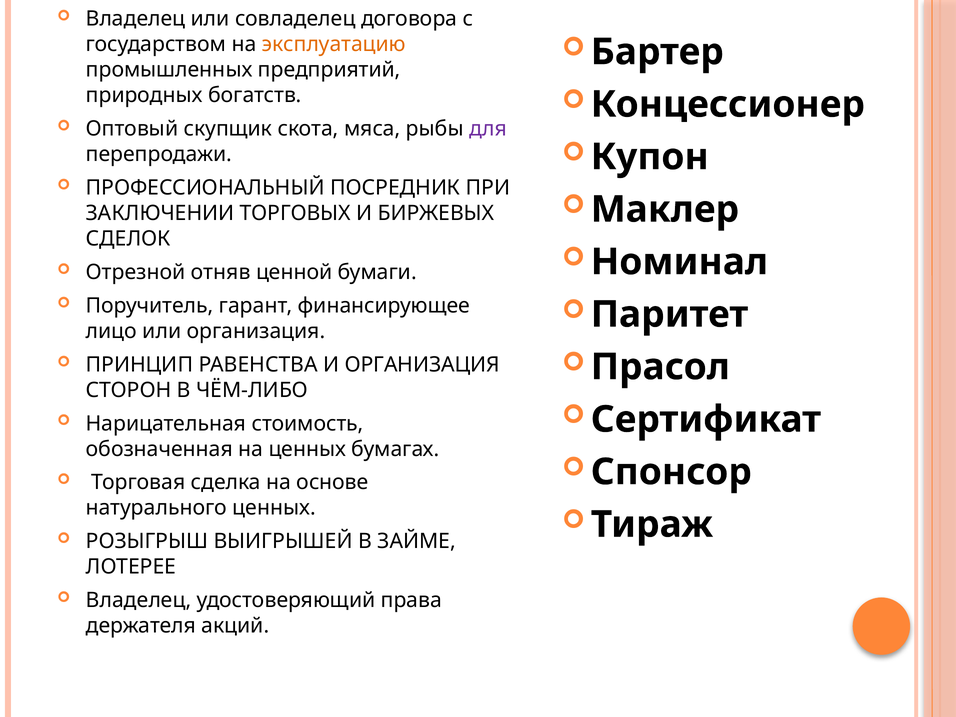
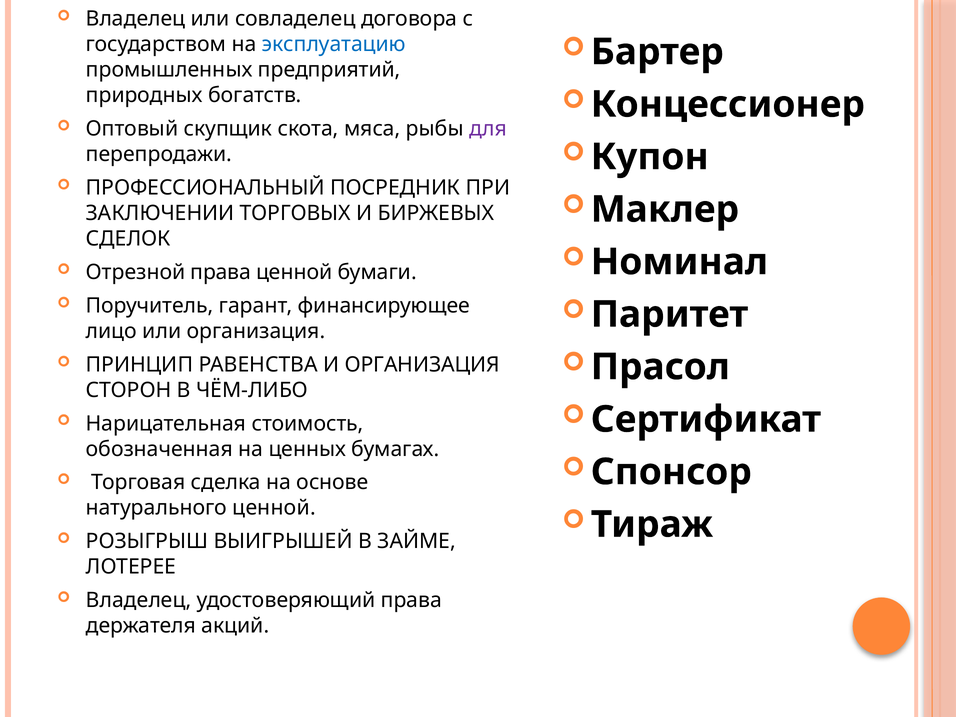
эксплуатацию colour: orange -> blue (334, 44)
Отрезной отняв: отняв -> права (221, 272)
натурального ценных: ценных -> ценной (274, 508)
